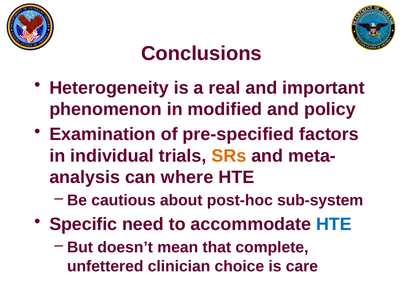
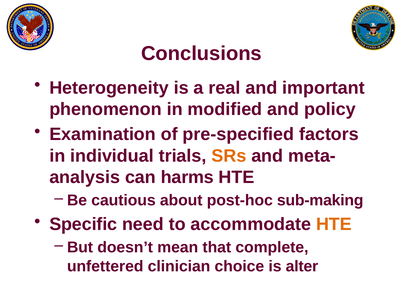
where: where -> harms (187, 177)
sub-system: sub-system -> sub-making (320, 201)
HTE colour: blue -> orange (334, 225)
care: care -> alter (302, 266)
